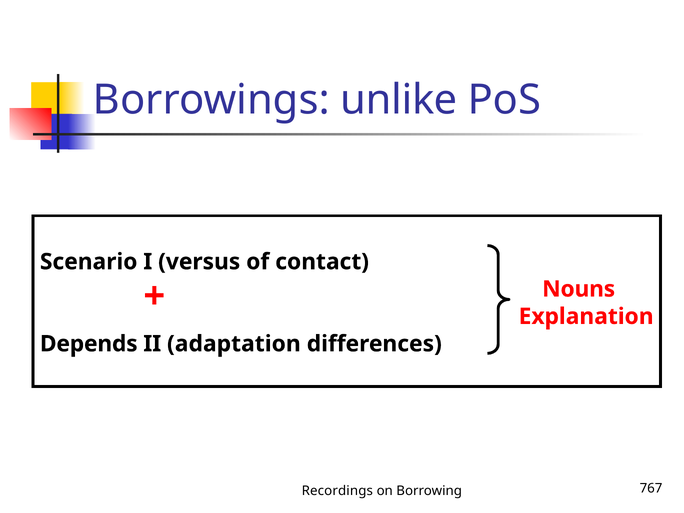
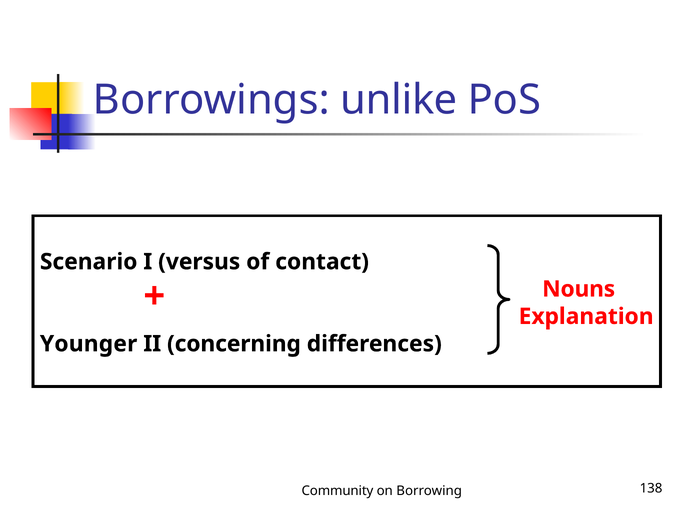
Depends: Depends -> Younger (89, 344)
adaptation: adaptation -> concerning (234, 344)
Recordings: Recordings -> Community (337, 491)
767: 767 -> 138 (651, 489)
